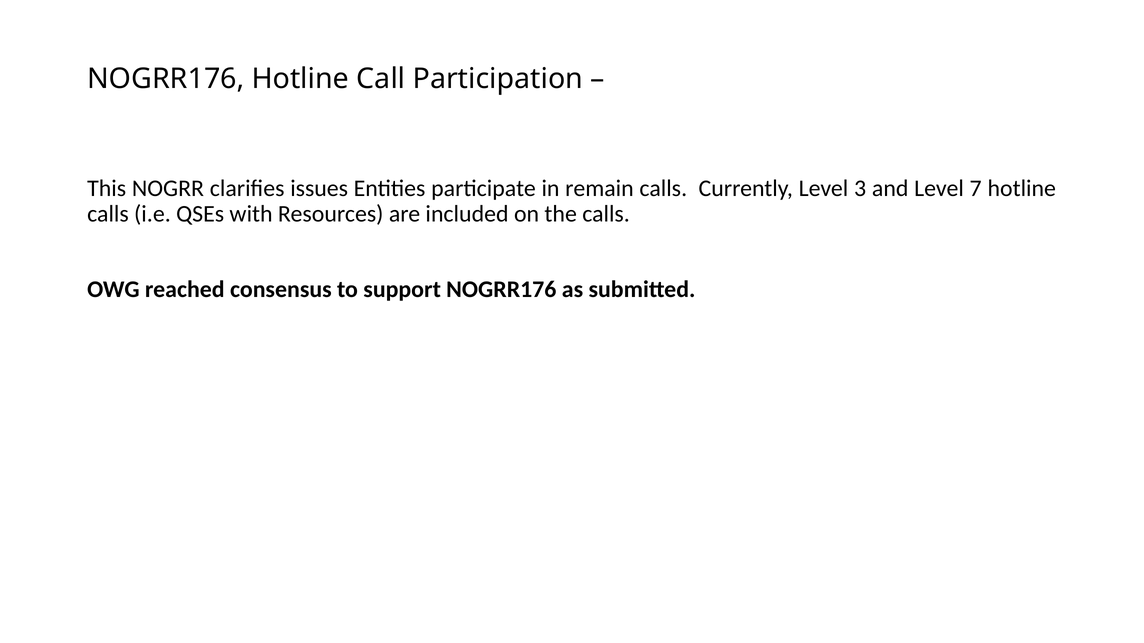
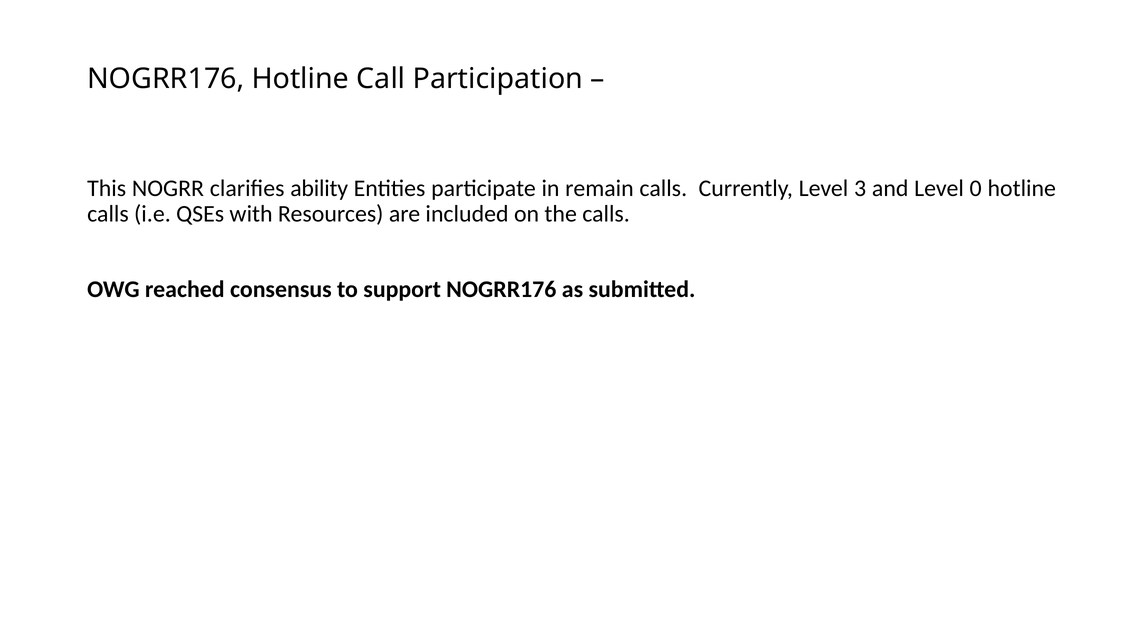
issues: issues -> ability (319, 188)
7: 7 -> 0 (976, 188)
